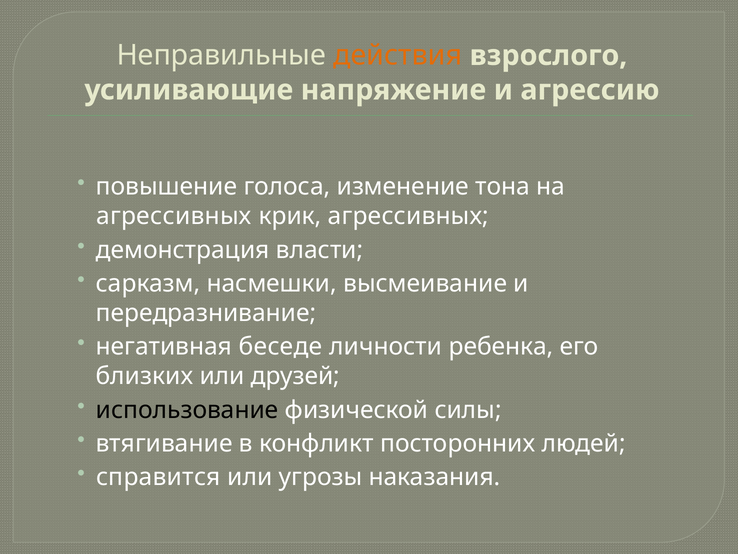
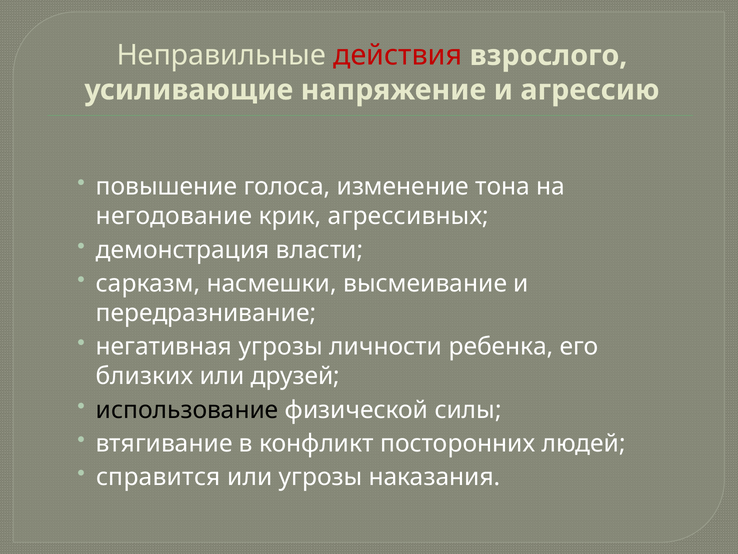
действия colour: orange -> red (398, 55)
агрессивных: агрессивных -> негодование (174, 216)
негативная беседе: беседе -> угрозы (281, 346)
